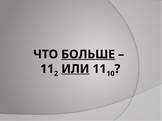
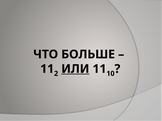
БОЛЬШЕ underline: present -> none (88, 55)
